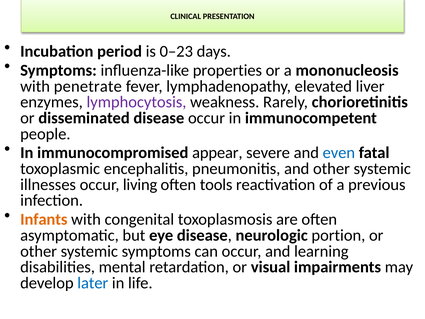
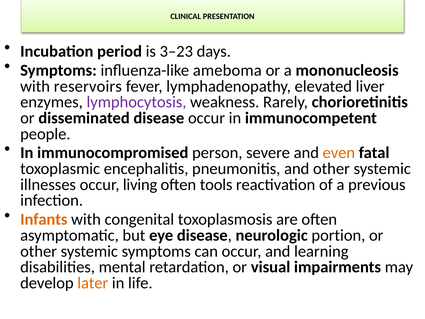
0–23: 0–23 -> 3–23 (176, 51)
properties: properties -> ameboma (227, 70)
penetrate: penetrate -> reservoirs (88, 86)
appear: appear -> person (217, 153)
even colour: blue -> orange (339, 153)
later colour: blue -> orange (93, 283)
